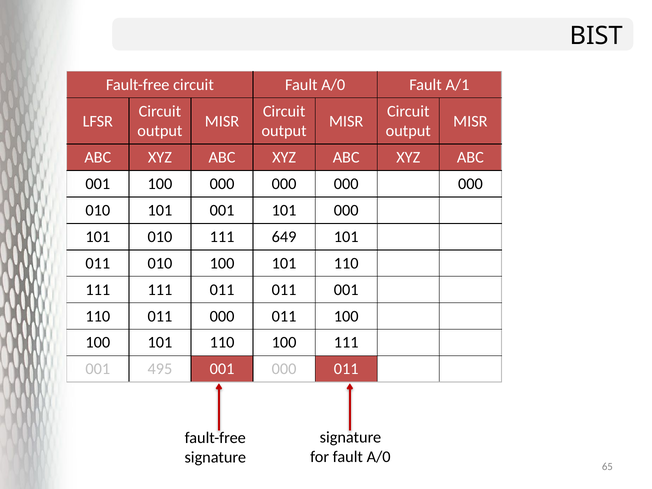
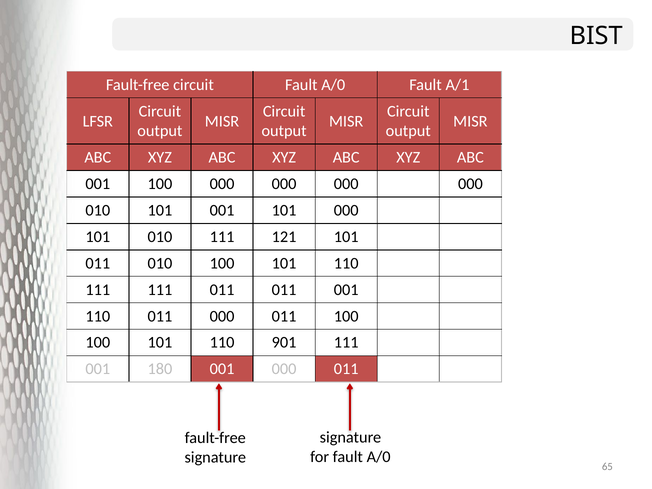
649: 649 -> 121 (284, 237)
110 100: 100 -> 901 (284, 343)
495: 495 -> 180 (160, 369)
